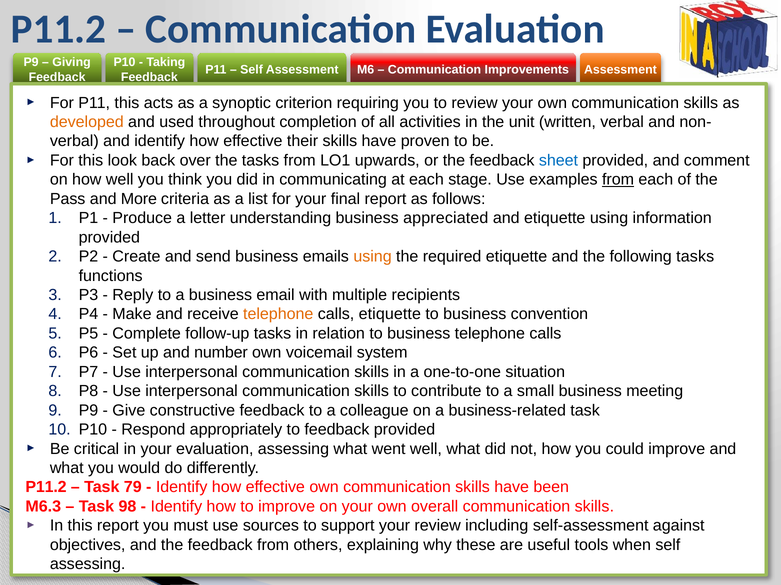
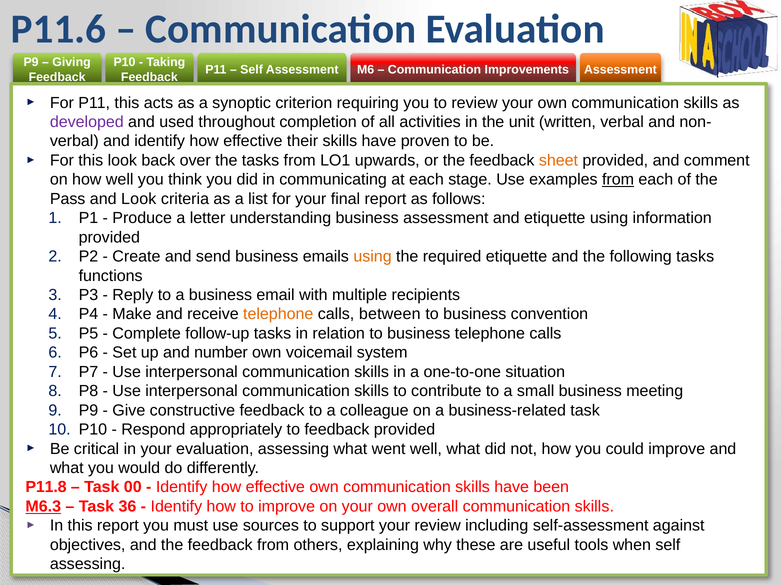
P11.2: P11.2 -> P11.6 (59, 29)
developed colour: orange -> purple (87, 122)
sheet colour: blue -> orange (558, 161)
and More: More -> Look (139, 199)
business appreciated: appreciated -> assessment (446, 218)
calls etiquette: etiquette -> between (390, 315)
P11.2: P11.2 -> P11.8 (46, 488)
79: 79 -> 00 (133, 488)
M6.3 underline: none -> present (43, 507)
98: 98 -> 36 (127, 507)
